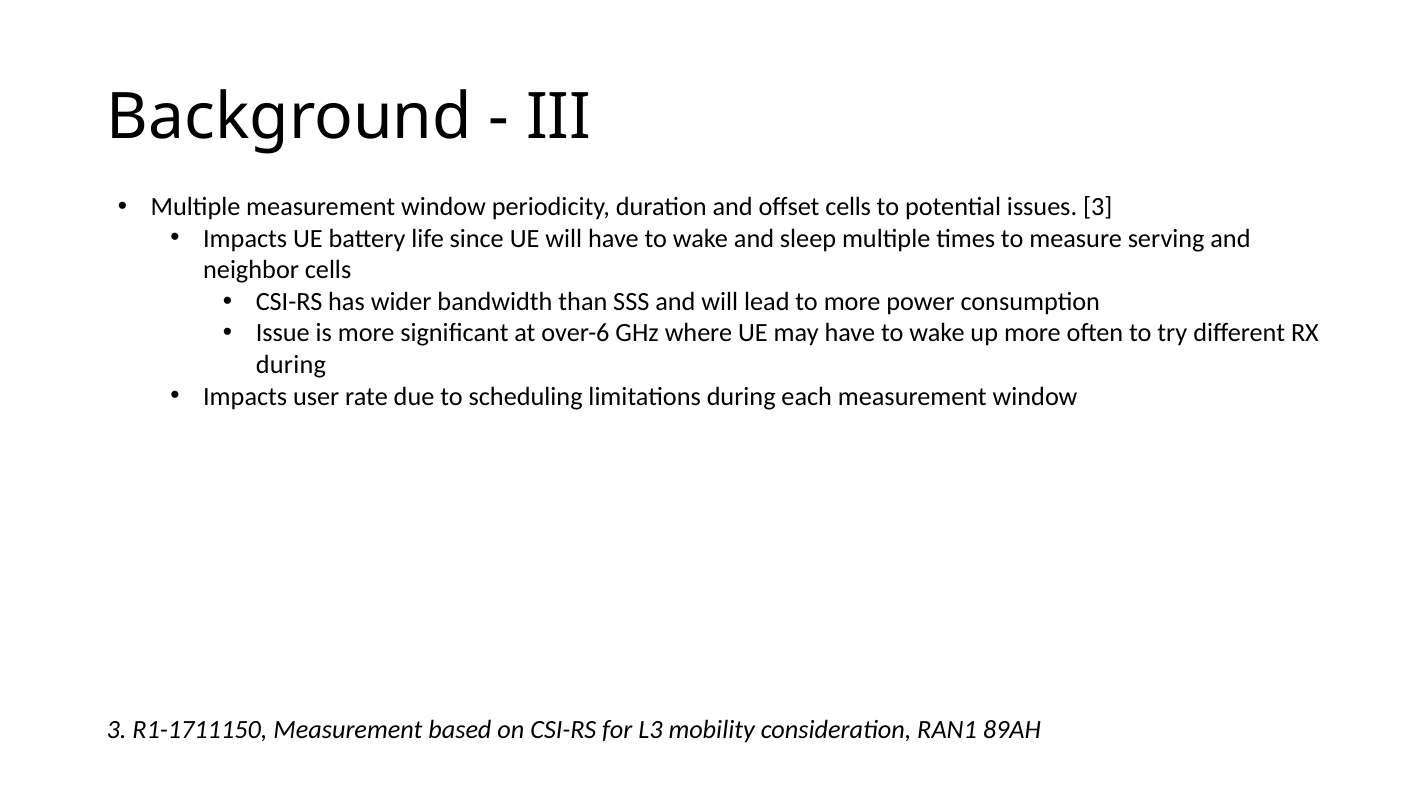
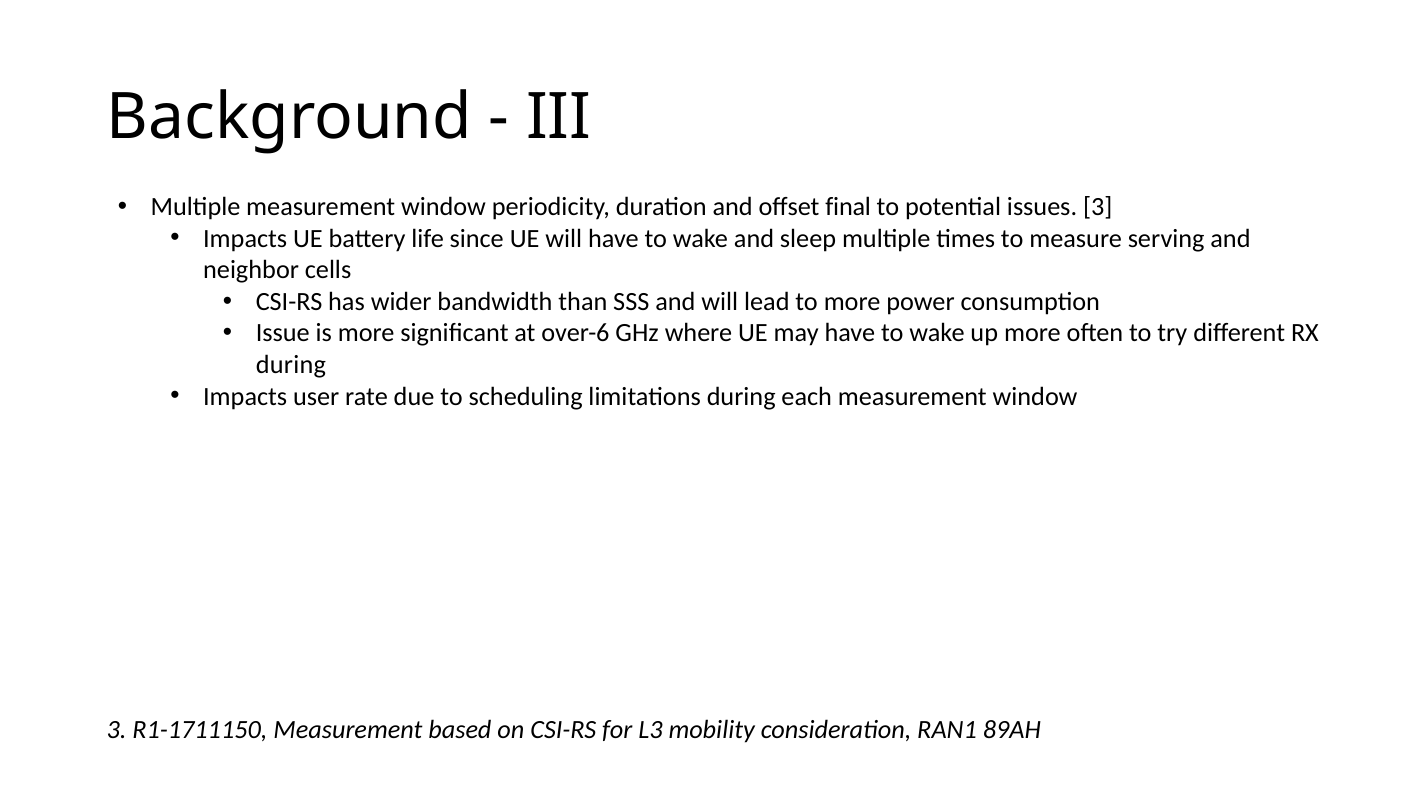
offset cells: cells -> final (848, 207)
